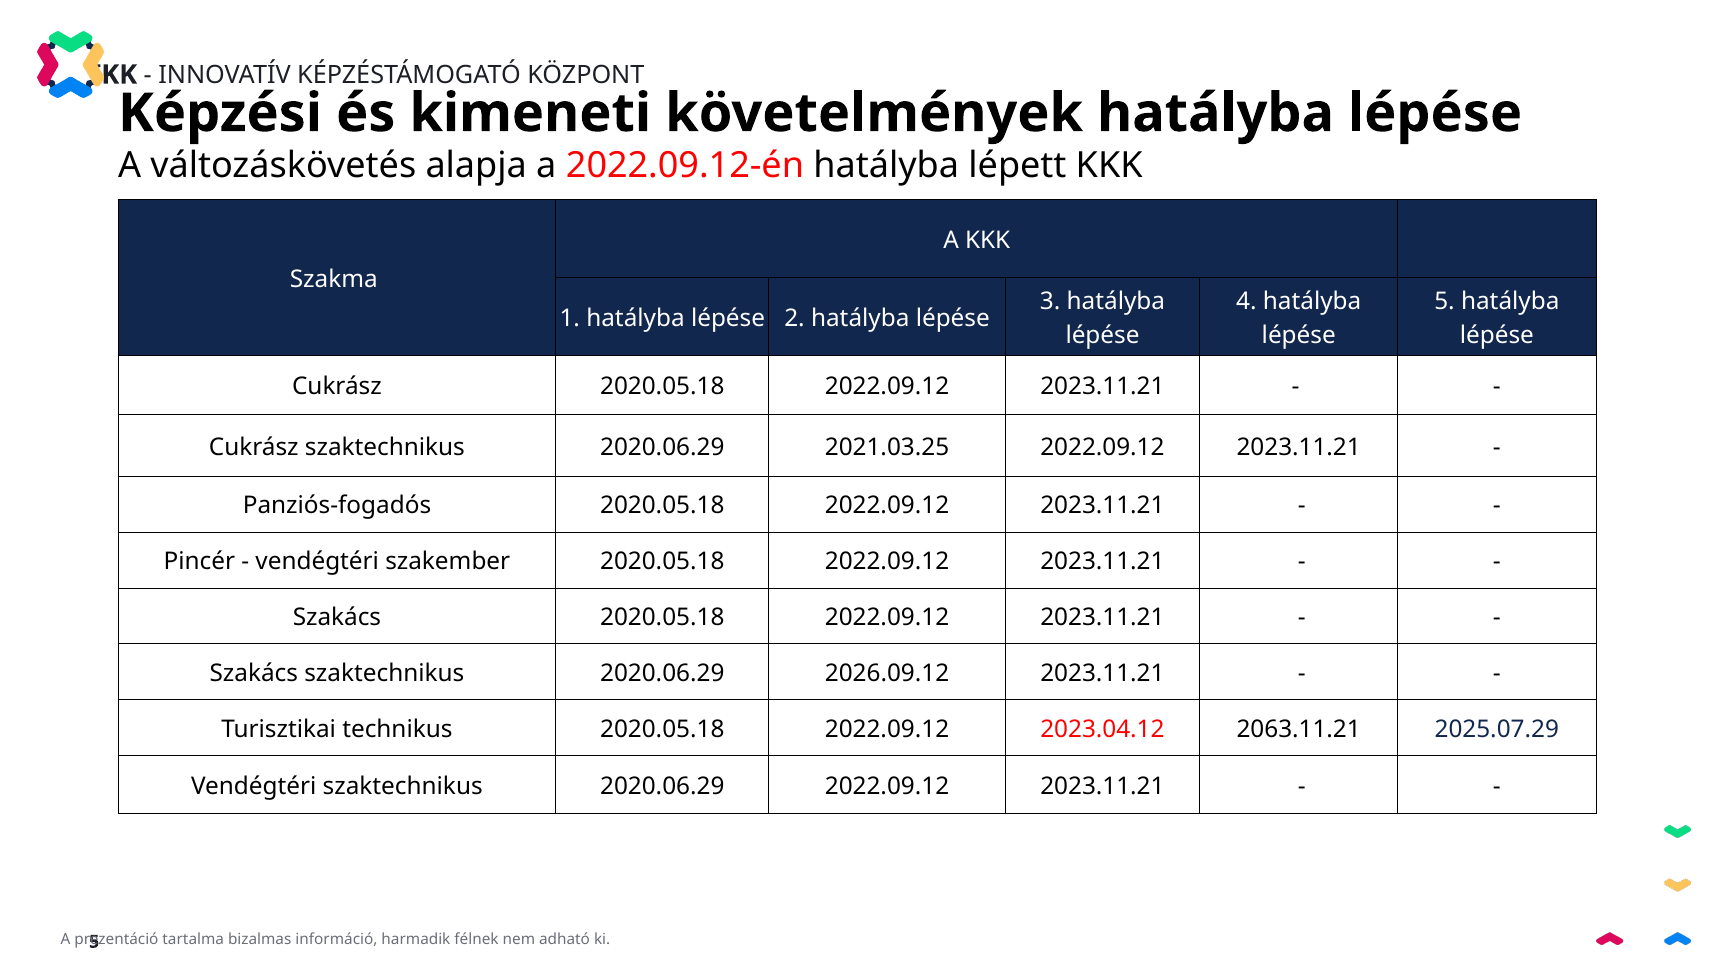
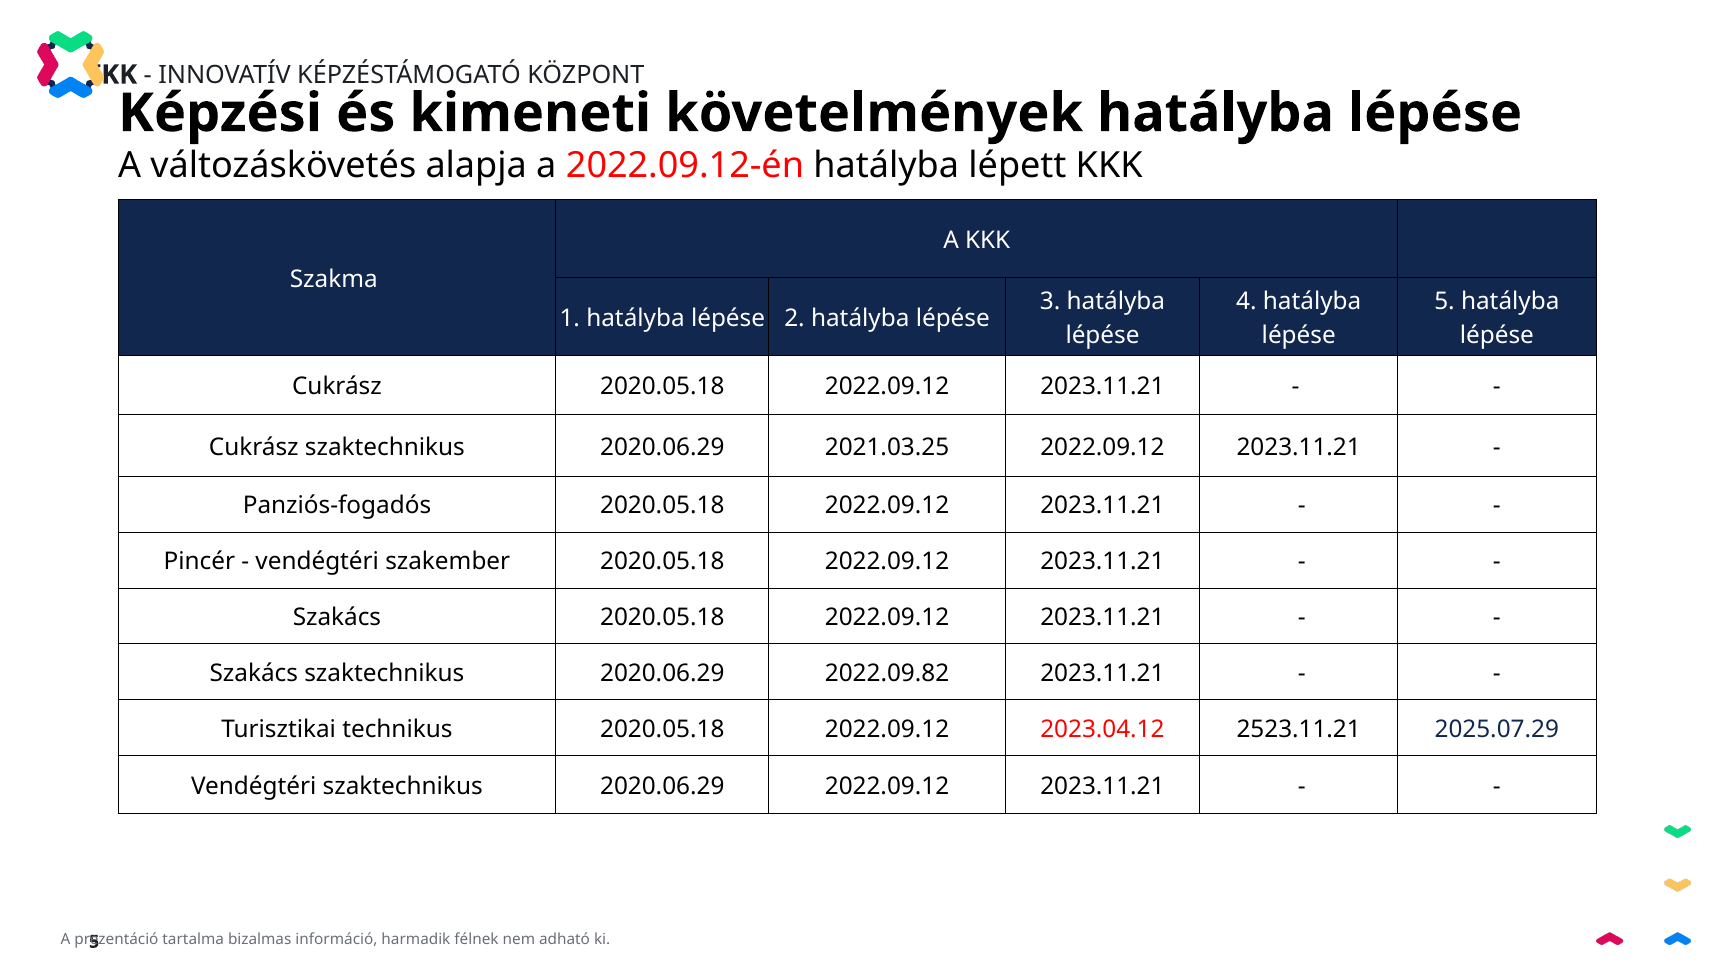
2026.09.12: 2026.09.12 -> 2022.09.82 (887, 674)
2063.11.21: 2063.11.21 -> 2523.11.21 (1299, 730)
